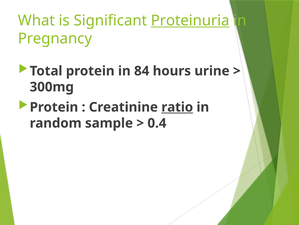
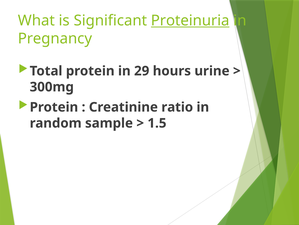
84: 84 -> 29 (142, 71)
ratio underline: present -> none (177, 107)
0.4: 0.4 -> 1.5 (157, 123)
